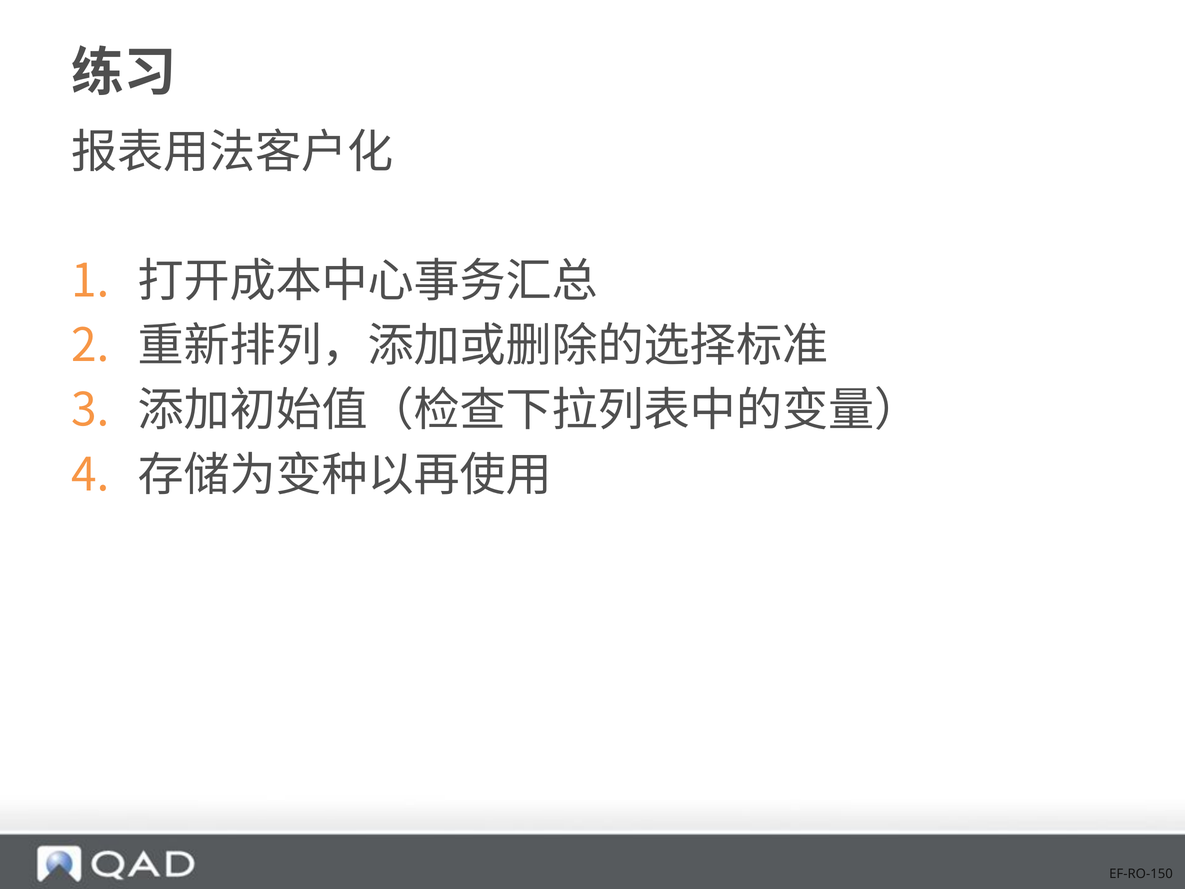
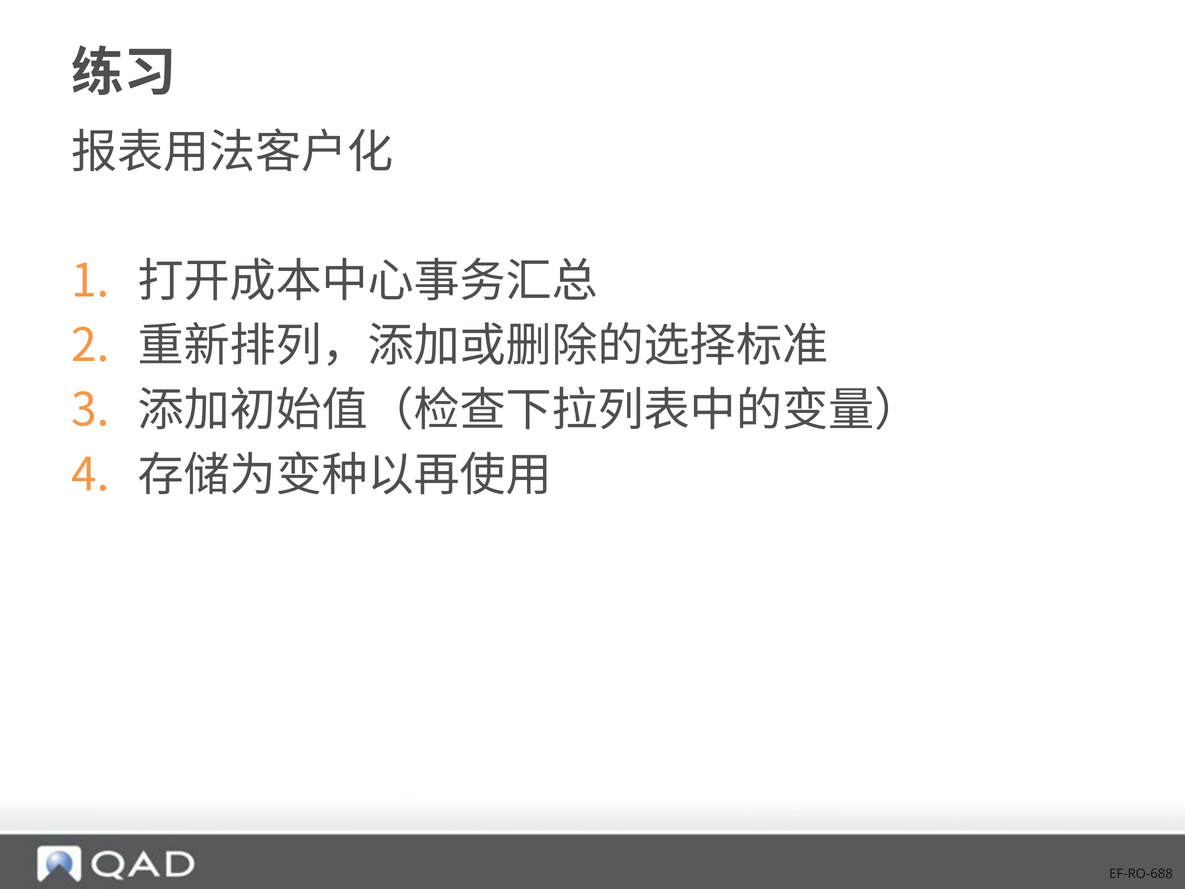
EF-RO-150: EF-RO-150 -> EF-RO-688 (1141, 873)
